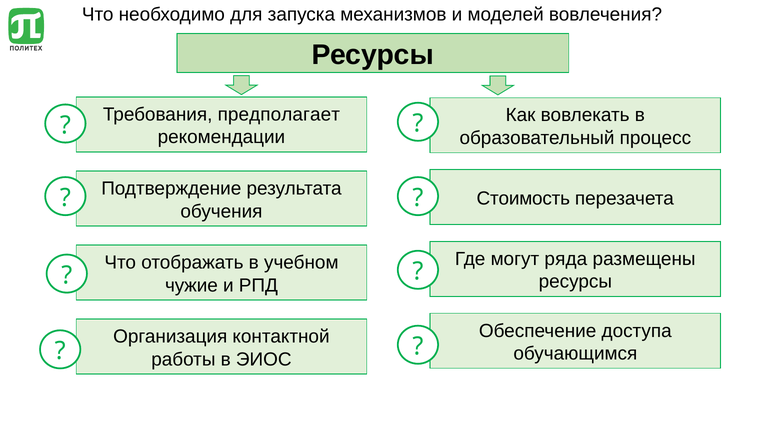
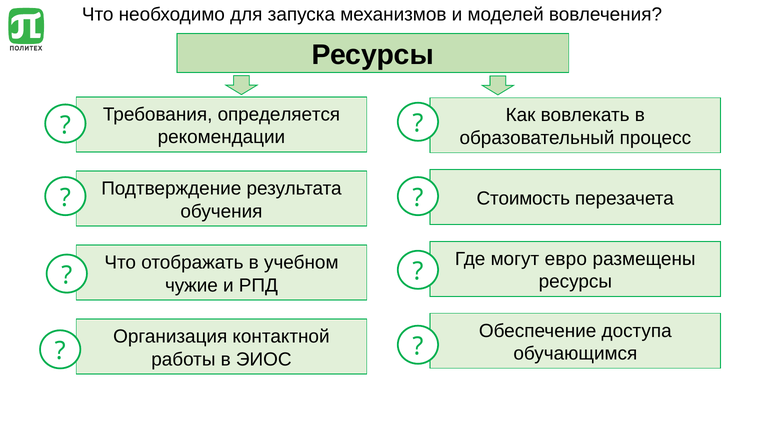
предполагает: предполагает -> определяется (279, 114)
ряда: ряда -> евро (566, 259)
